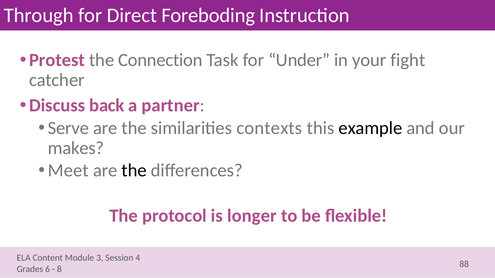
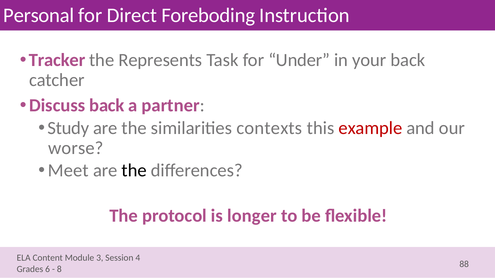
Through: Through -> Personal (39, 15)
Protest: Protest -> Tracker (57, 60)
Connection: Connection -> Represents (160, 60)
your fight: fight -> back (408, 60)
Serve: Serve -> Study (68, 128)
example colour: black -> red (370, 128)
makes: makes -> worse (76, 148)
